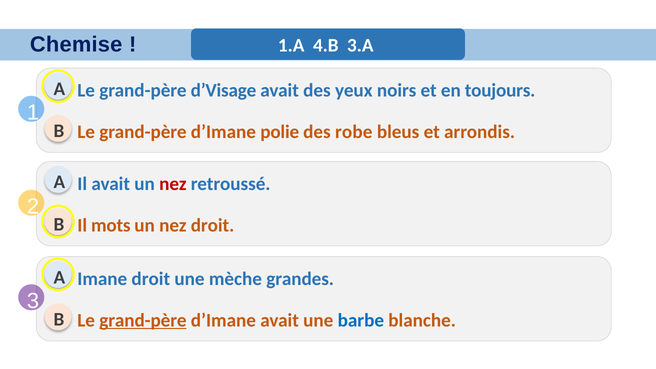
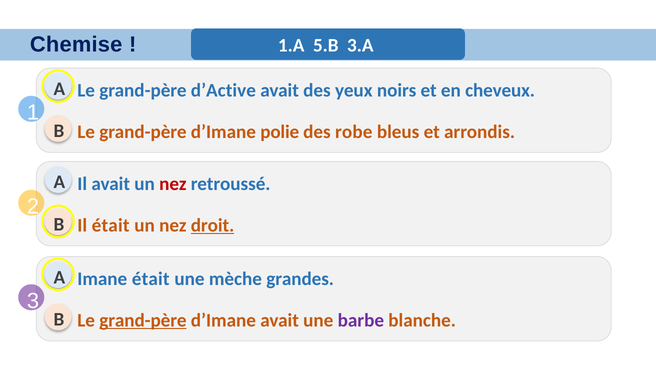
4.B: 4.B -> 5.B (326, 45)
d’Visage: d’Visage -> d’Active (223, 91)
toujours: toujours -> cheveux (500, 91)
Il mots: mots -> était (111, 225)
droit underline: none -> present (213, 225)
Imane droit: droit -> était (151, 279)
barbe colour: blue -> purple (361, 320)
